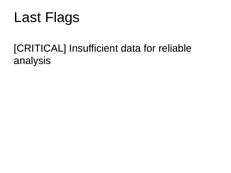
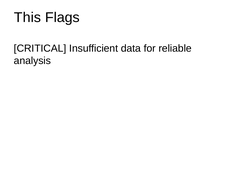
Last: Last -> This (27, 18)
